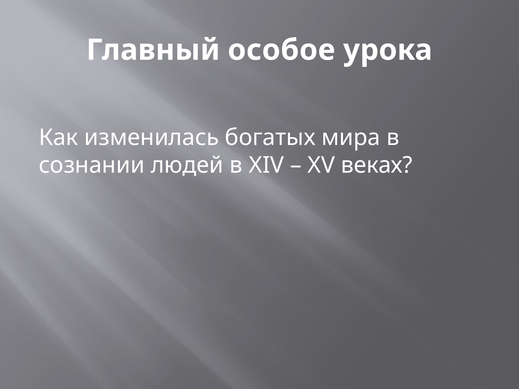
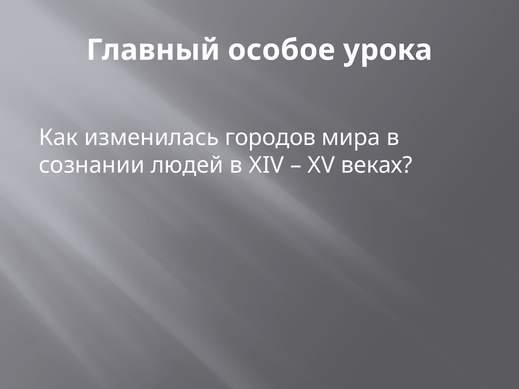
богатых: богатых -> городов (270, 138)
